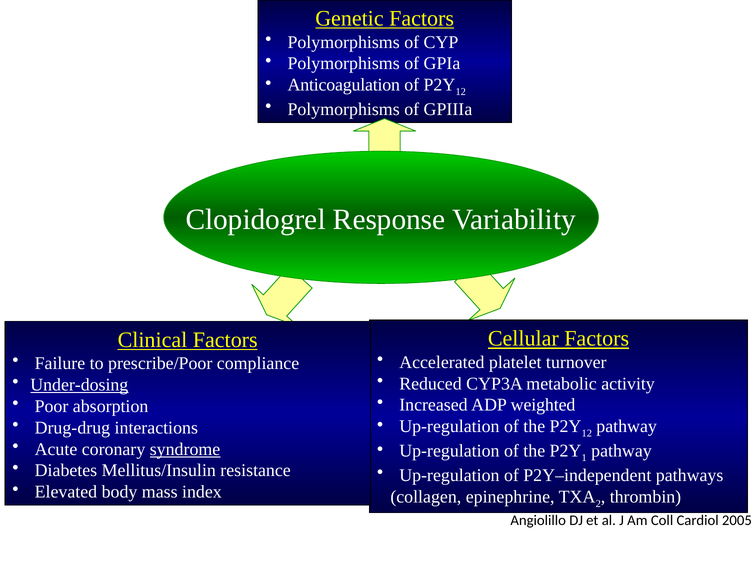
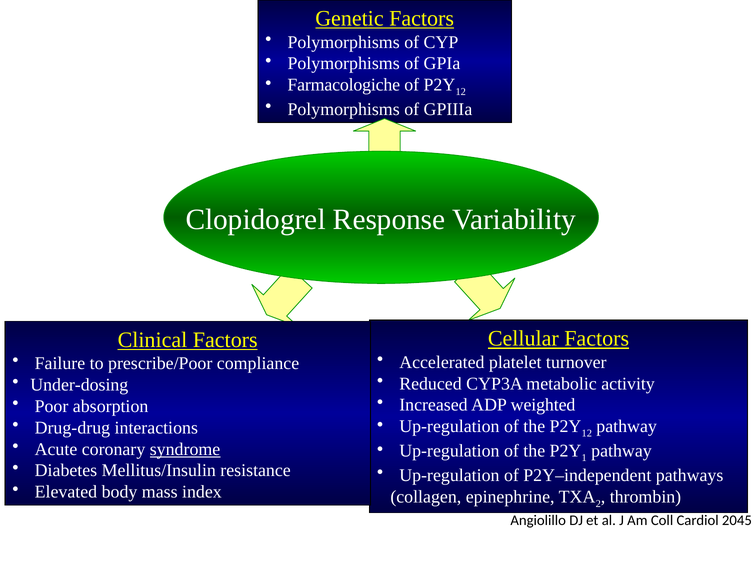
Anticoagulation: Anticoagulation -> Farmacologiche (344, 85)
Under-dosing underline: present -> none (79, 385)
2005: 2005 -> 2045 (737, 520)
